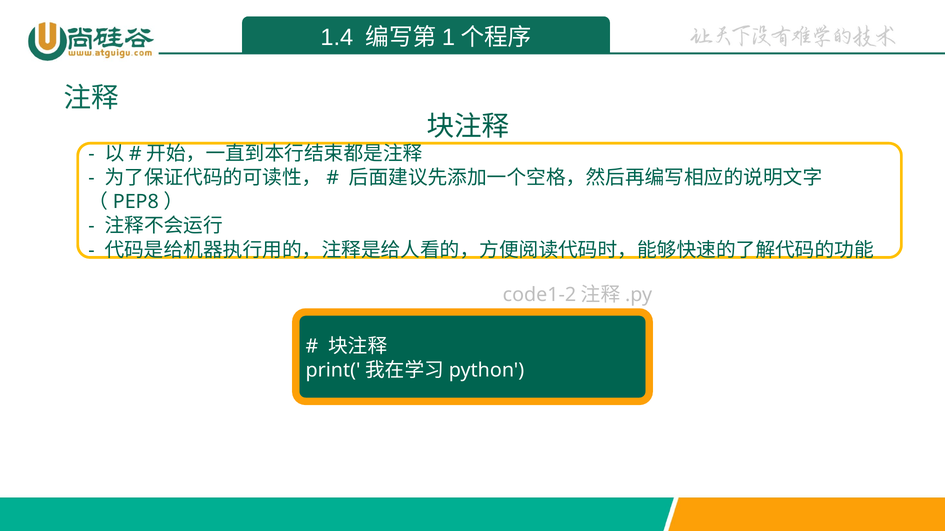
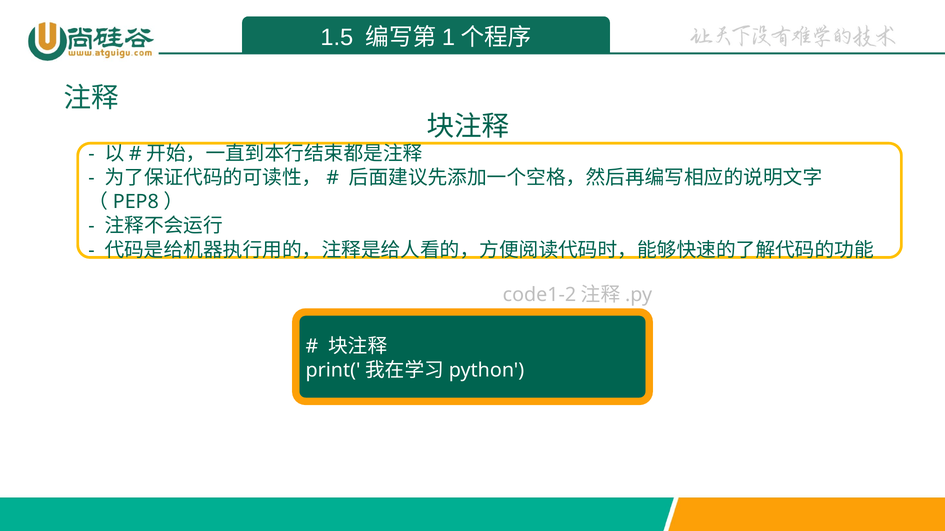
1.4: 1.4 -> 1.5 (337, 38)
